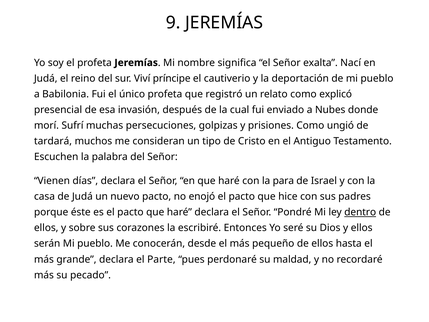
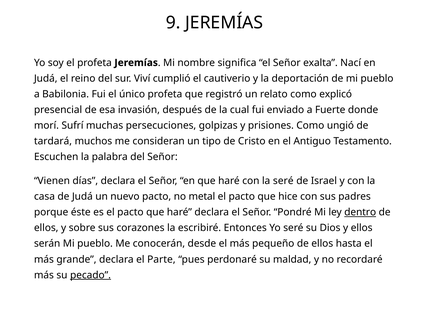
príncipe: príncipe -> cumplió (172, 78)
Nubes: Nubes -> Fuerte (330, 110)
la para: para -> seré (283, 181)
enojó: enojó -> metal (202, 196)
pecado underline: none -> present (90, 275)
